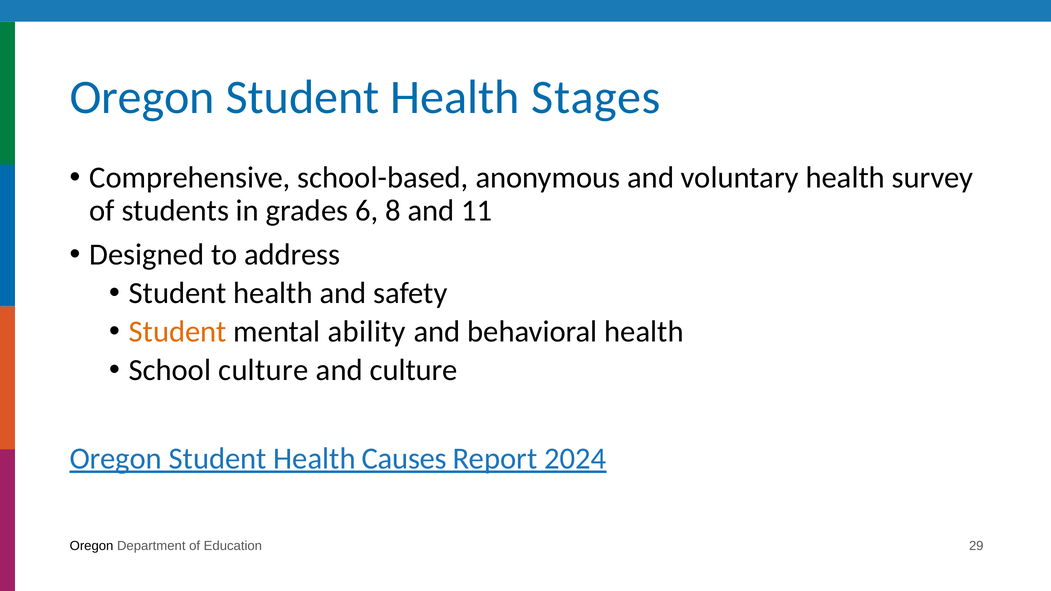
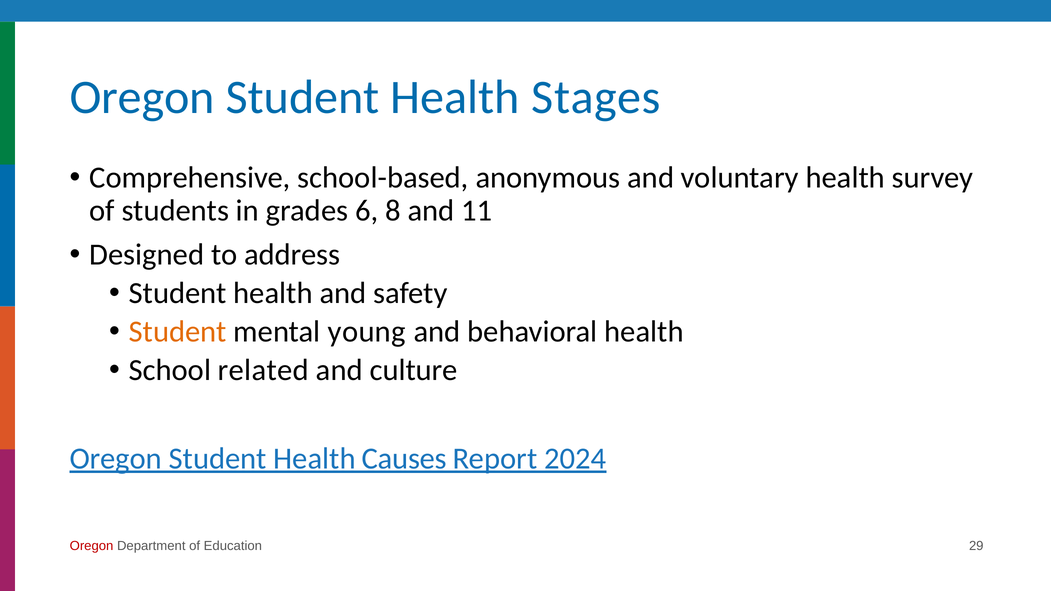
ability: ability -> young (367, 332)
School culture: culture -> related (263, 370)
Oregon colour: black -> red (92, 546)
